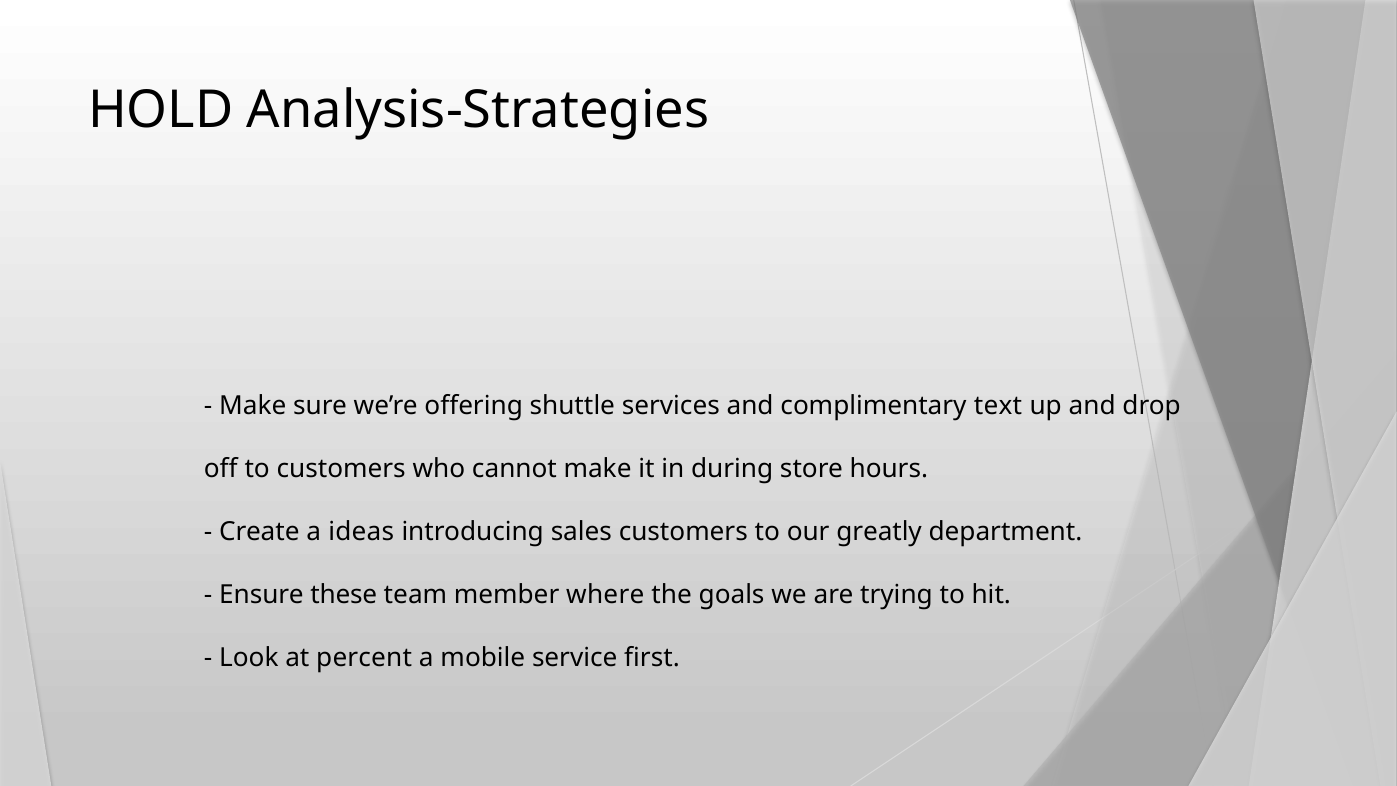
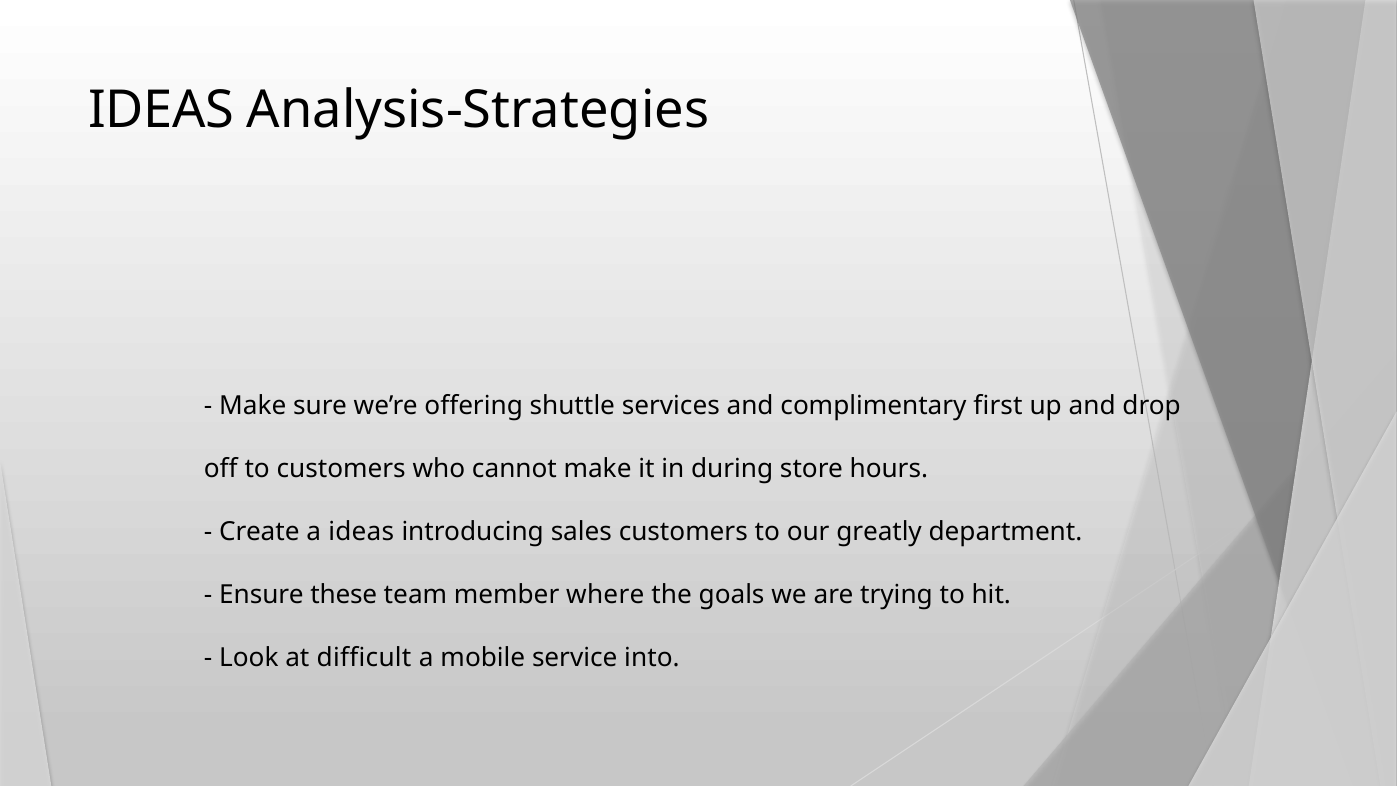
HOLD: HOLD -> IDEAS (161, 110)
text: text -> first (998, 406)
percent: percent -> difficult (364, 657)
first: first -> into (652, 657)
